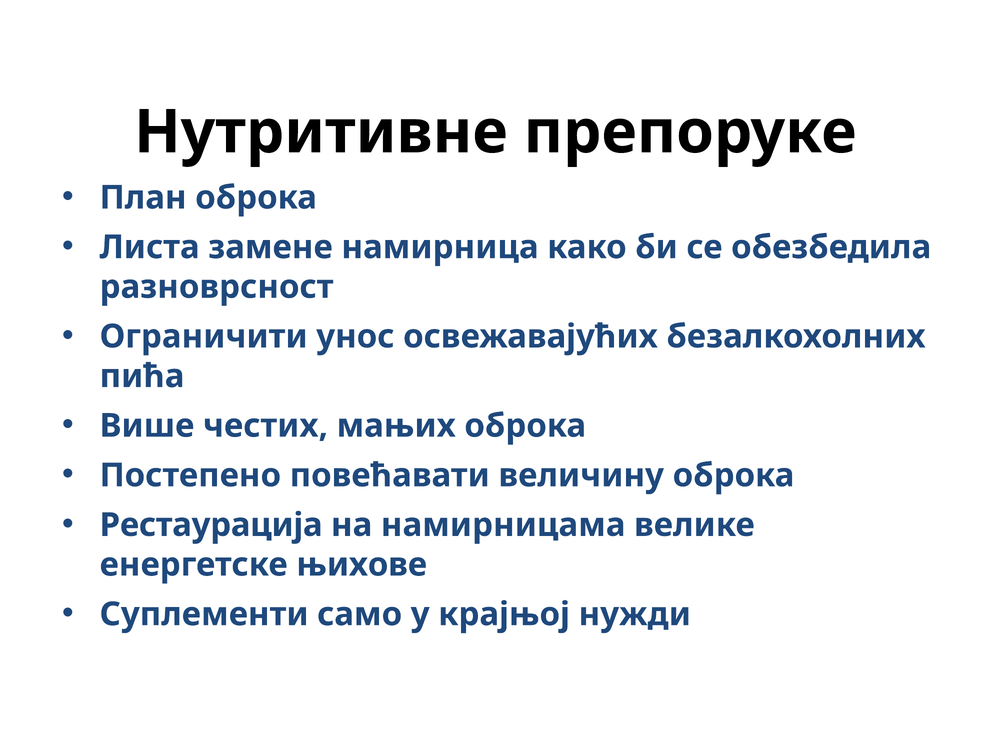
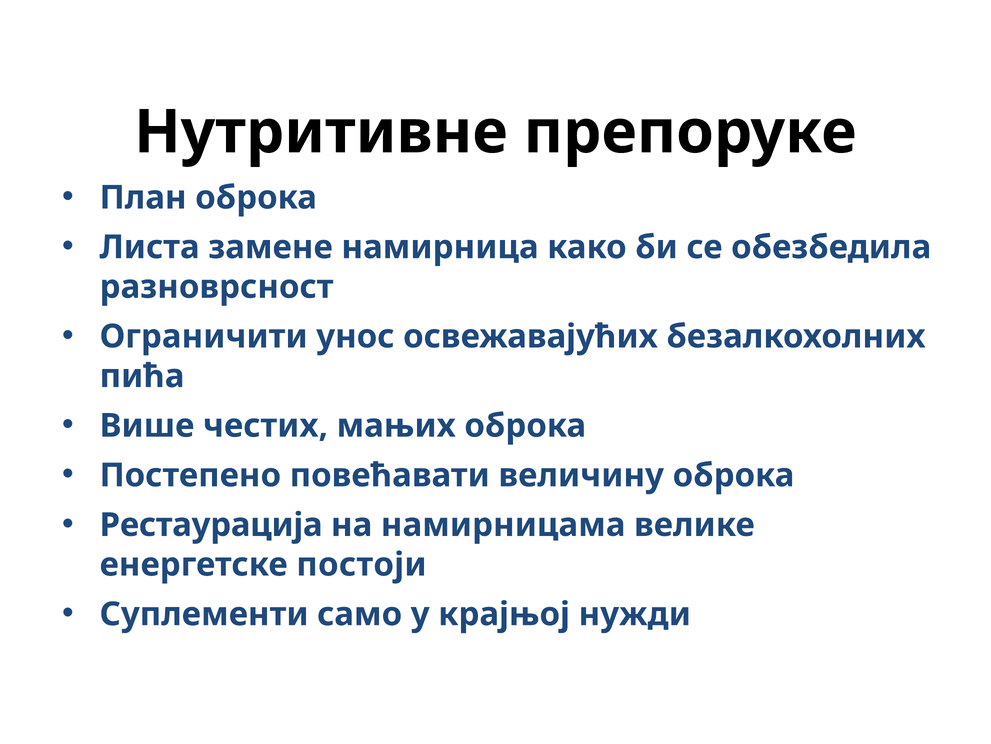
њихове: њихове -> постоји (361, 564)
